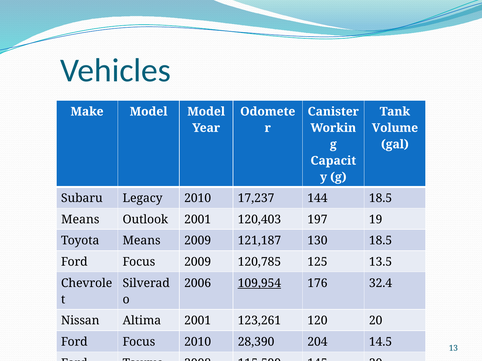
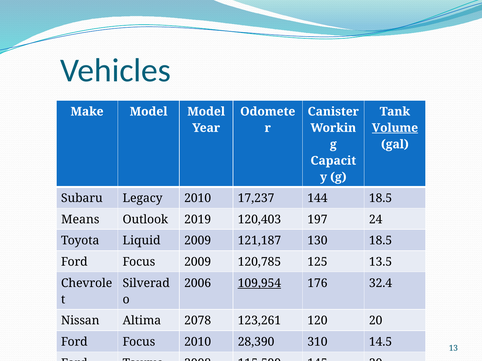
Volume underline: none -> present (395, 128)
Outlook 2001: 2001 -> 2019 (198, 220)
19: 19 -> 24 (376, 220)
Toyota Means: Means -> Liquid (142, 241)
Altima 2001: 2001 -> 2078 (198, 321)
204: 204 -> 310 (317, 342)
